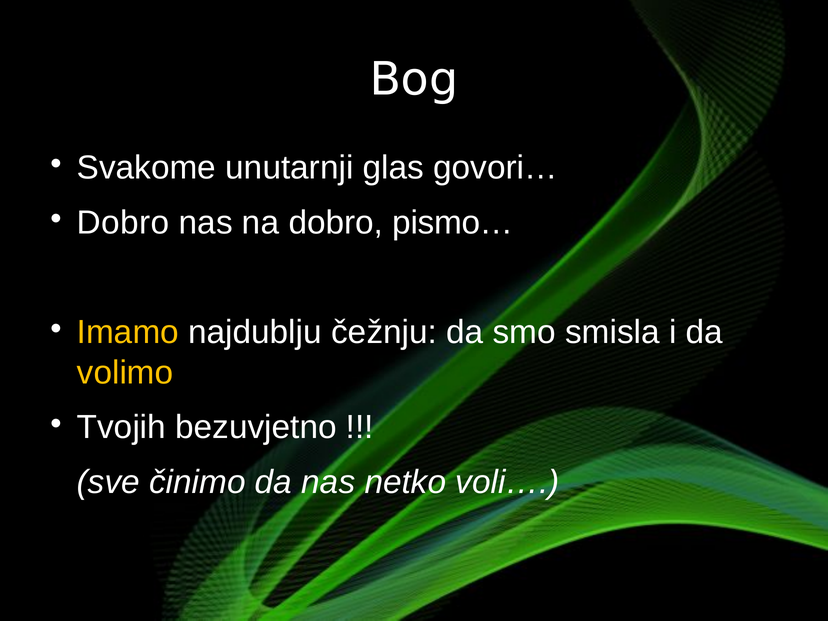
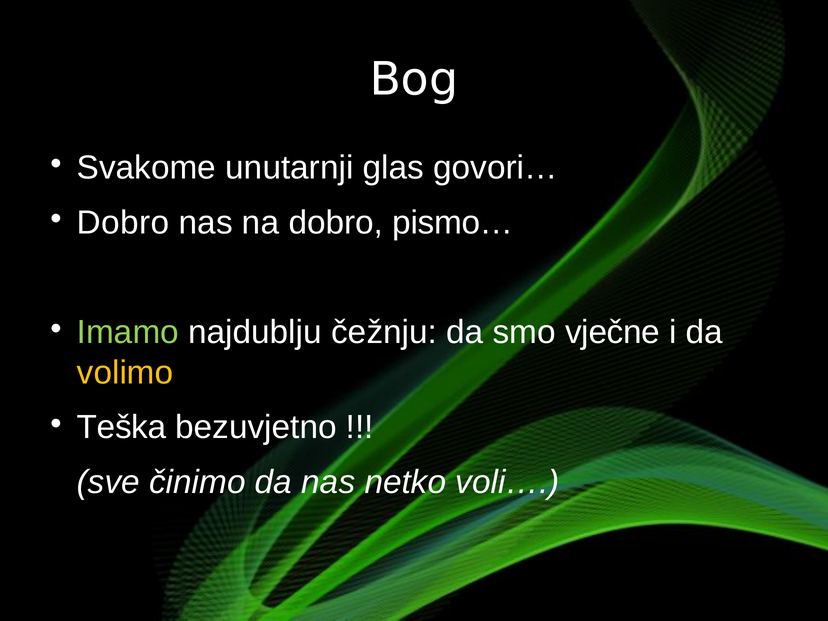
Imamo colour: yellow -> light green (128, 332)
smisla: smisla -> vječne (613, 332)
Tvojih: Tvojih -> Teška (122, 427)
